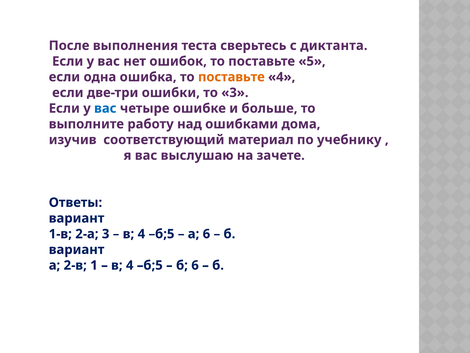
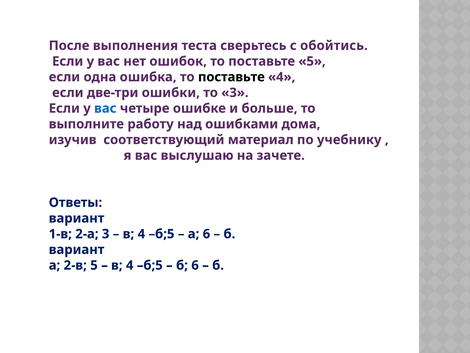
диктанта: диктанта -> обойтись (334, 46)
поставьте colour: orange -> black (231, 77)
2-в 1: 1 -> 5 (94, 265)
